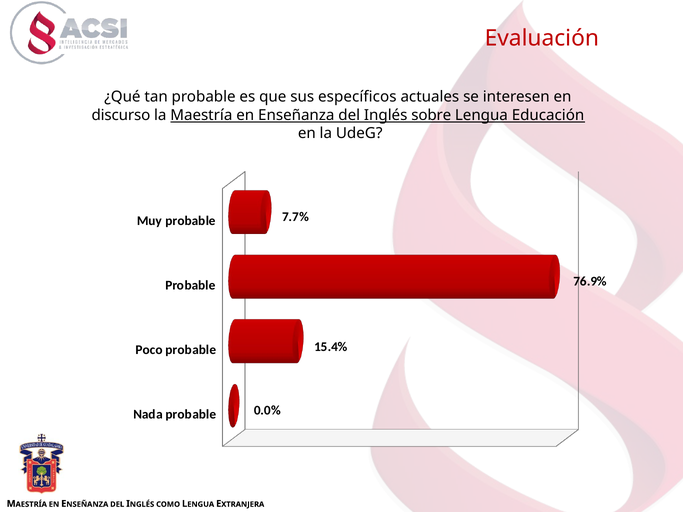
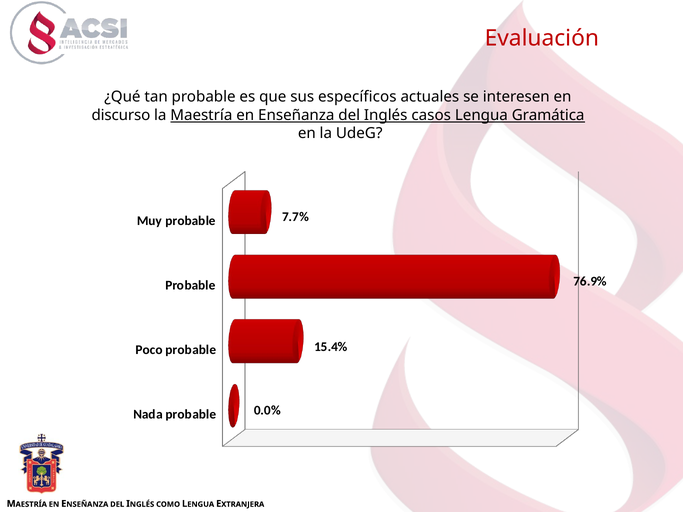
sobre: sobre -> casos (431, 115)
Educación: Educación -> Gramática (548, 115)
